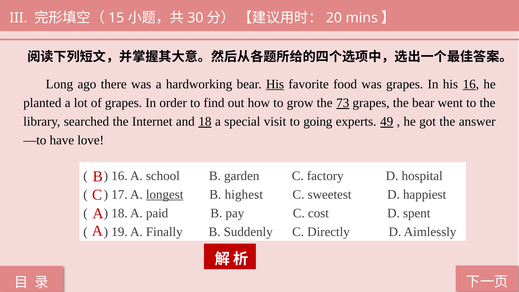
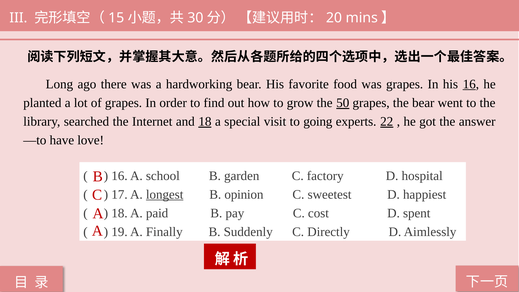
His underline: present -> none (275, 84)
73: 73 -> 50 (343, 103)
49: 49 -> 22 (387, 121)
highest: highest -> opinion (244, 194)
